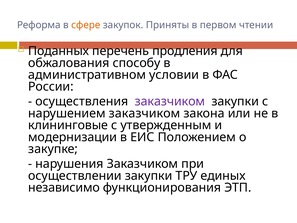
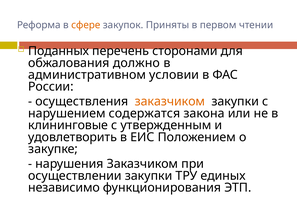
продления: продления -> сторонами (185, 51)
способу: способу -> должно (136, 63)
заказчиком colour: purple -> orange (170, 101)
нарушением заказчиком: заказчиком -> содержатся (144, 113)
модернизации: модернизации -> удовлетворить (73, 137)
